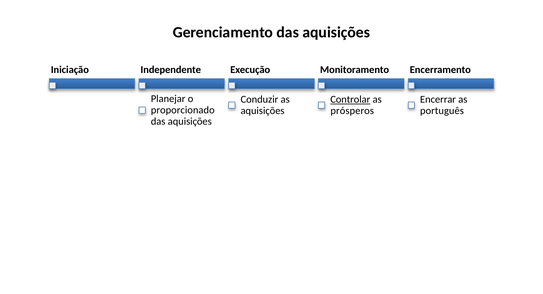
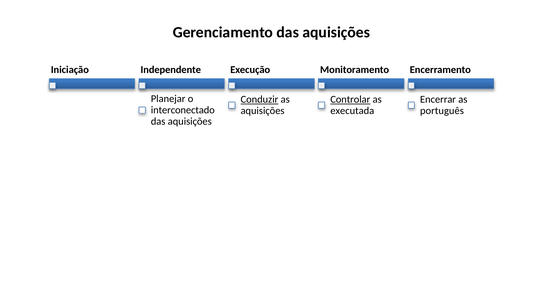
Conduzir underline: none -> present (259, 100)
proporcionado: proporcionado -> interconectado (183, 110)
prósperos: prósperos -> executada (352, 111)
